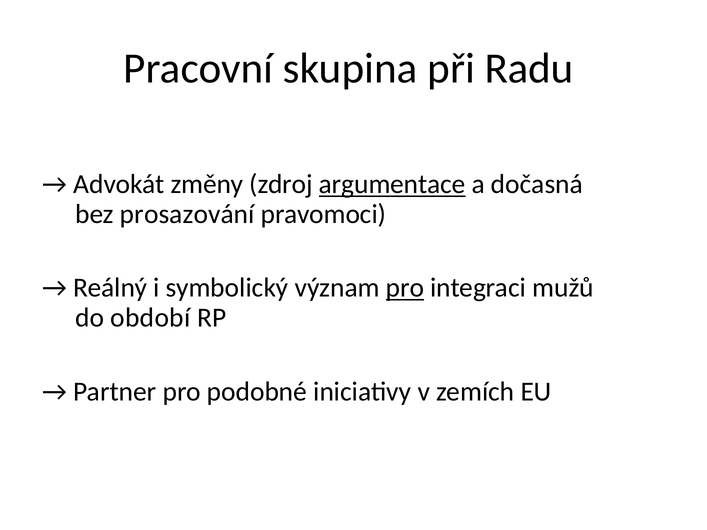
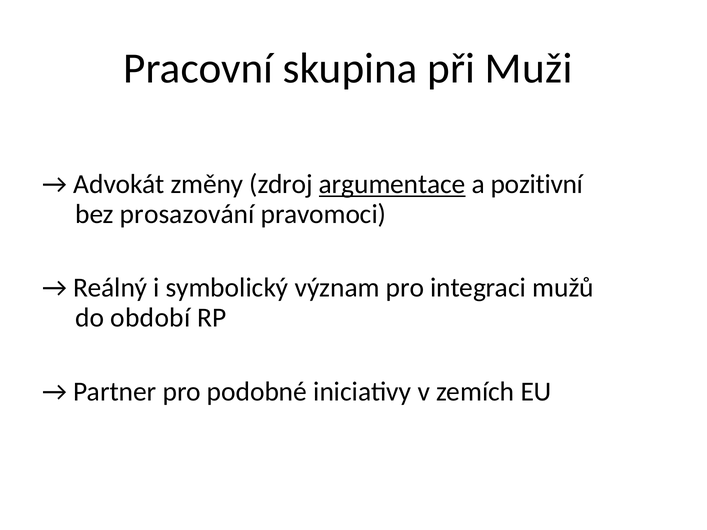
Radu: Radu -> Muži (529, 68)
dočasná: dočasná -> pozitivní (537, 184)
pro underline: present -> none (405, 288)
